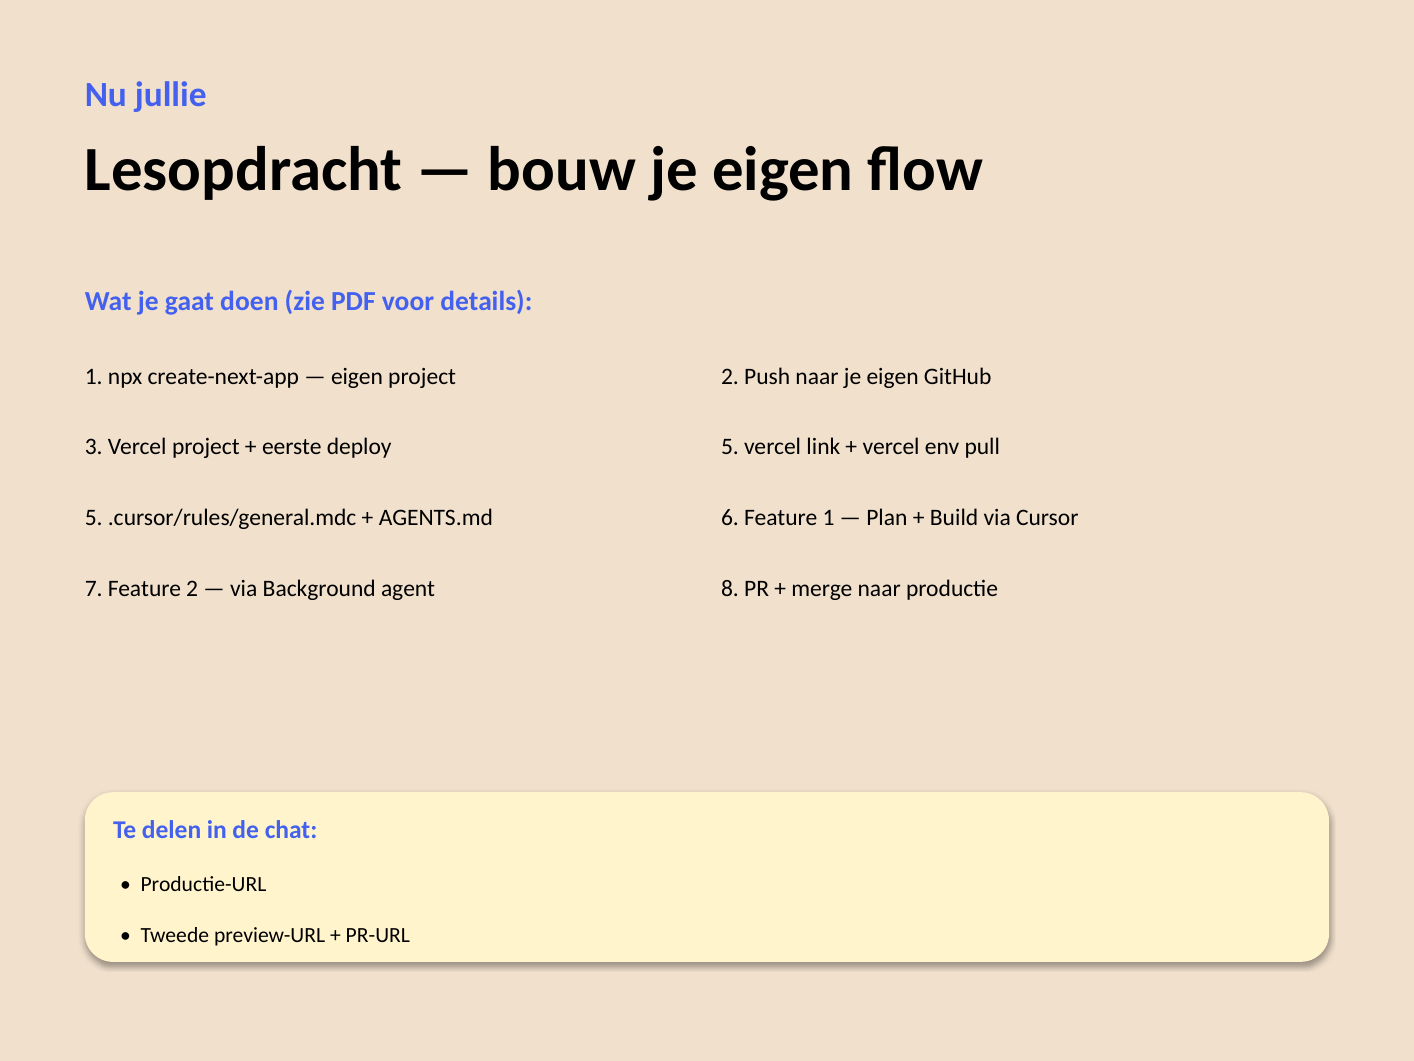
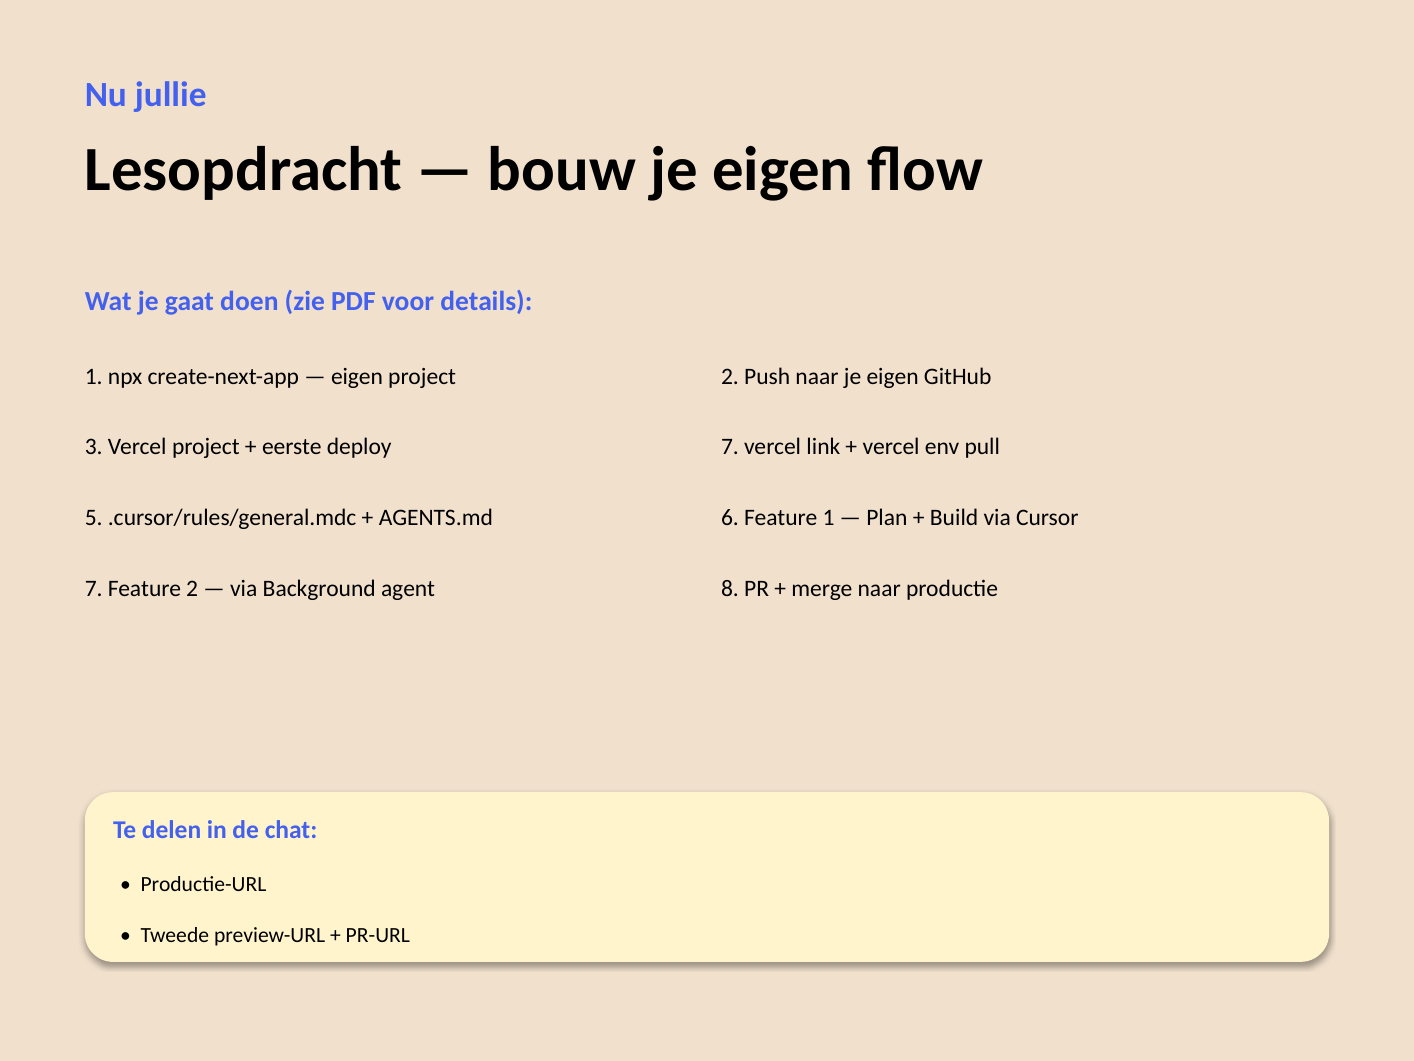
deploy 5: 5 -> 7 (730, 447)
